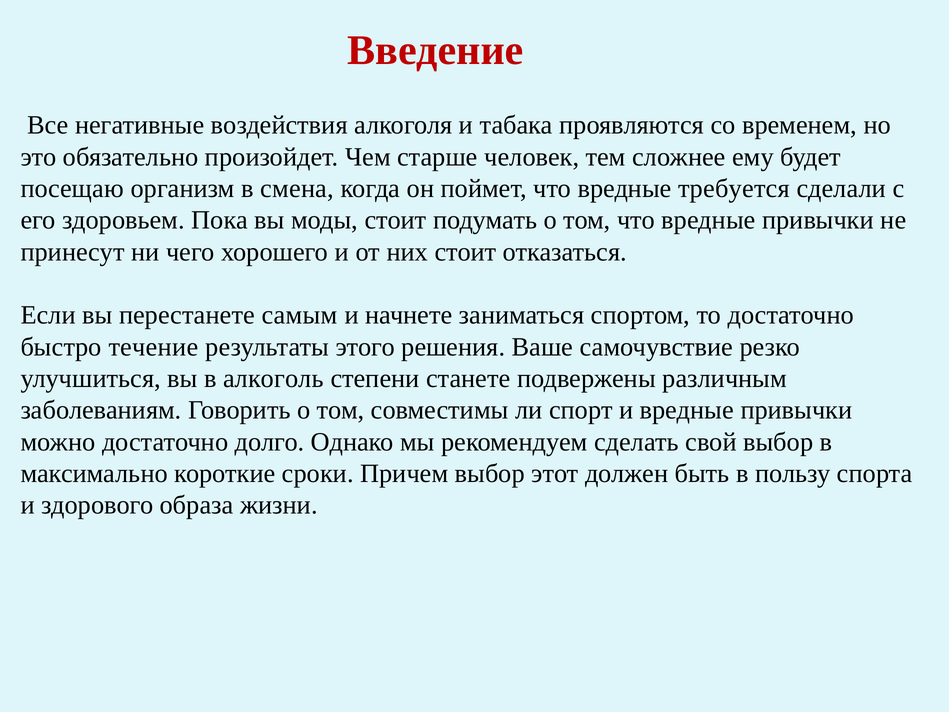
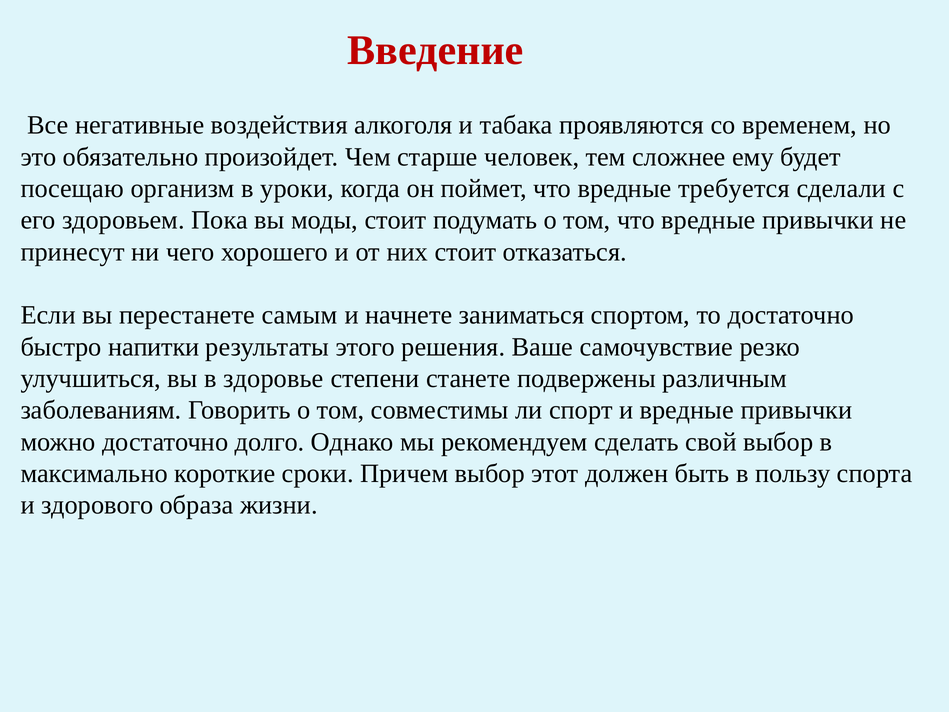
смена: смена -> уроки (297, 189)
течение: течение -> напитки (154, 347)
алкоголь: алкоголь -> здоровье (273, 378)
